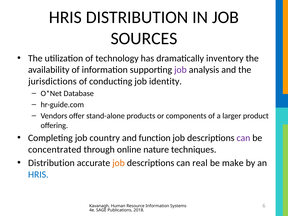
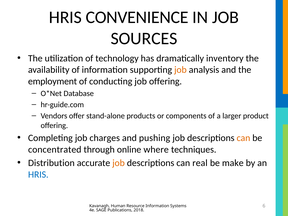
HRIS DISTRIBUTION: DISTRIBUTION -> CONVENIENCE (137, 17)
job colour: purple -> orange (180, 70)
jurisdictions: jurisdictions -> employment (53, 81)
job identity: identity -> offering (165, 81)
country: country -> charges (105, 138)
function: function -> pushing (155, 138)
can colour: purple -> orange (243, 138)
nature: nature -> where (156, 149)
